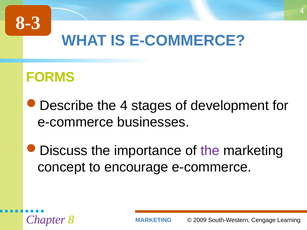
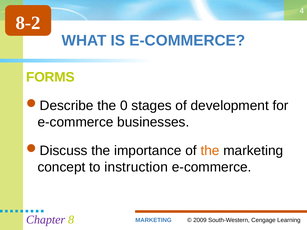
8-3: 8-3 -> 8-2 (28, 23)
the 4: 4 -> 0 (124, 106)
the colour: purple -> orange (210, 151)
encourage: encourage -> instruction (136, 167)
